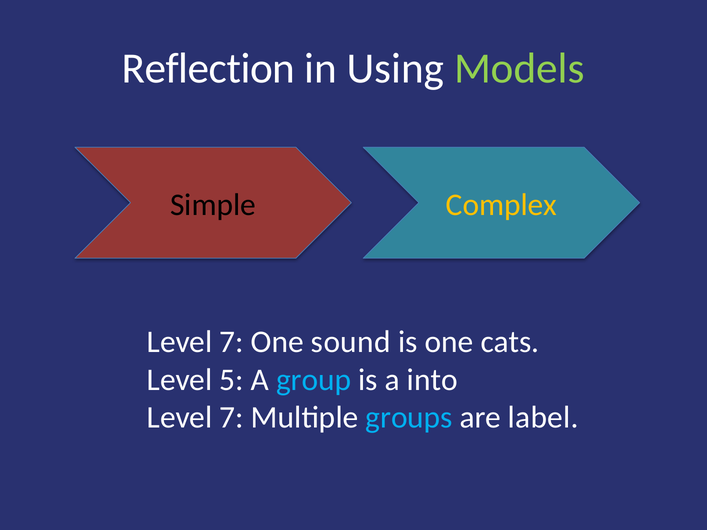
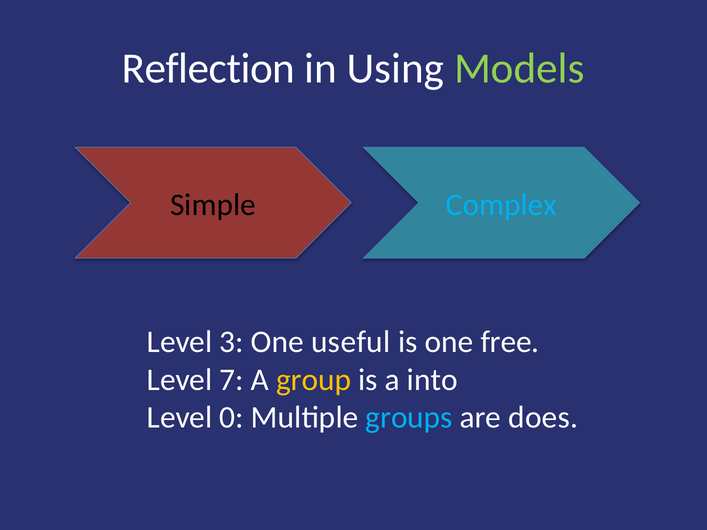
Complex colour: yellow -> light blue (501, 205)
7: 7 -> 3 (232, 342)
sound: sound -> useful (351, 342)
cats: cats -> free (510, 342)
5: 5 -> 7 (232, 380)
group colour: light blue -> yellow (314, 380)
7: 7 -> 0 (232, 418)
label: label -> does (543, 418)
